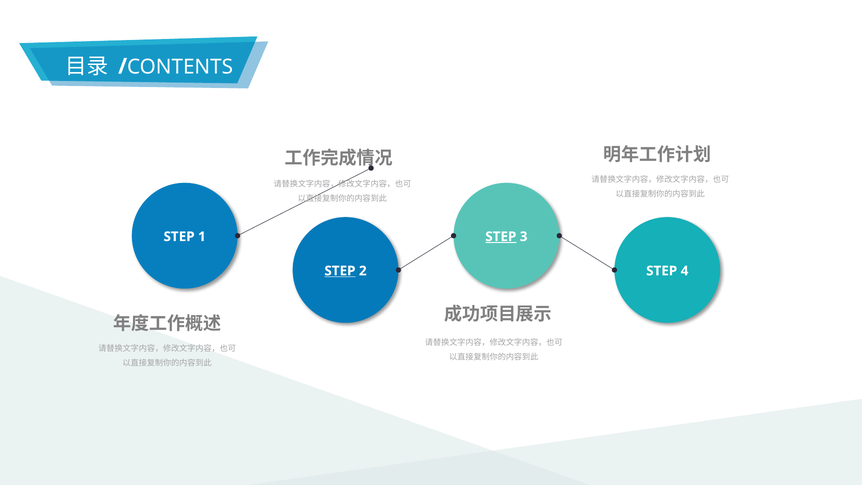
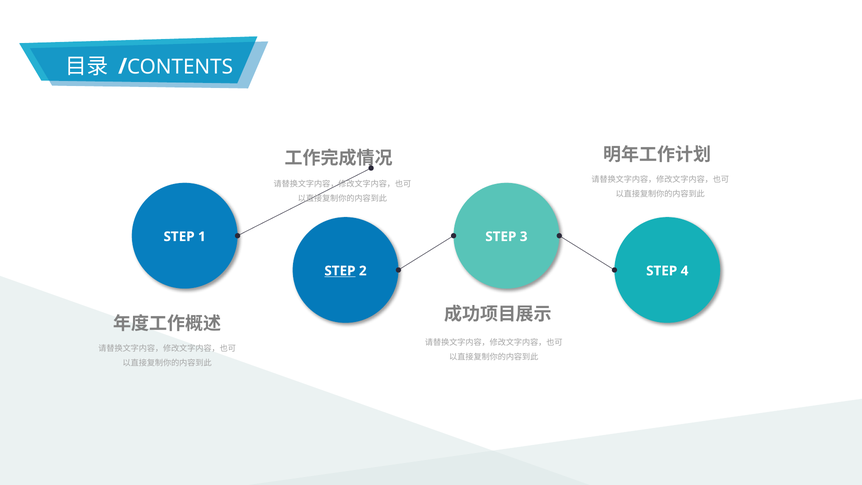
STEP underline: present -> none (501, 237)
